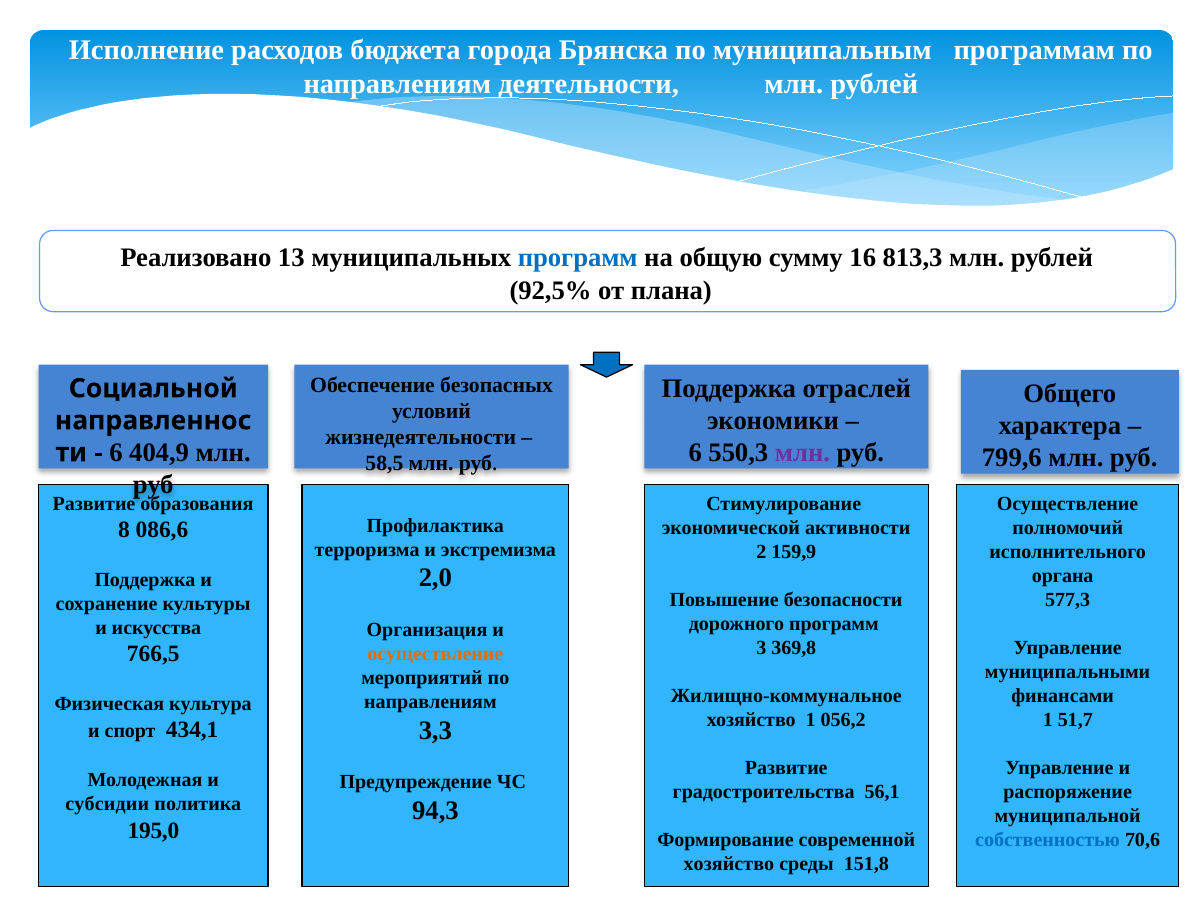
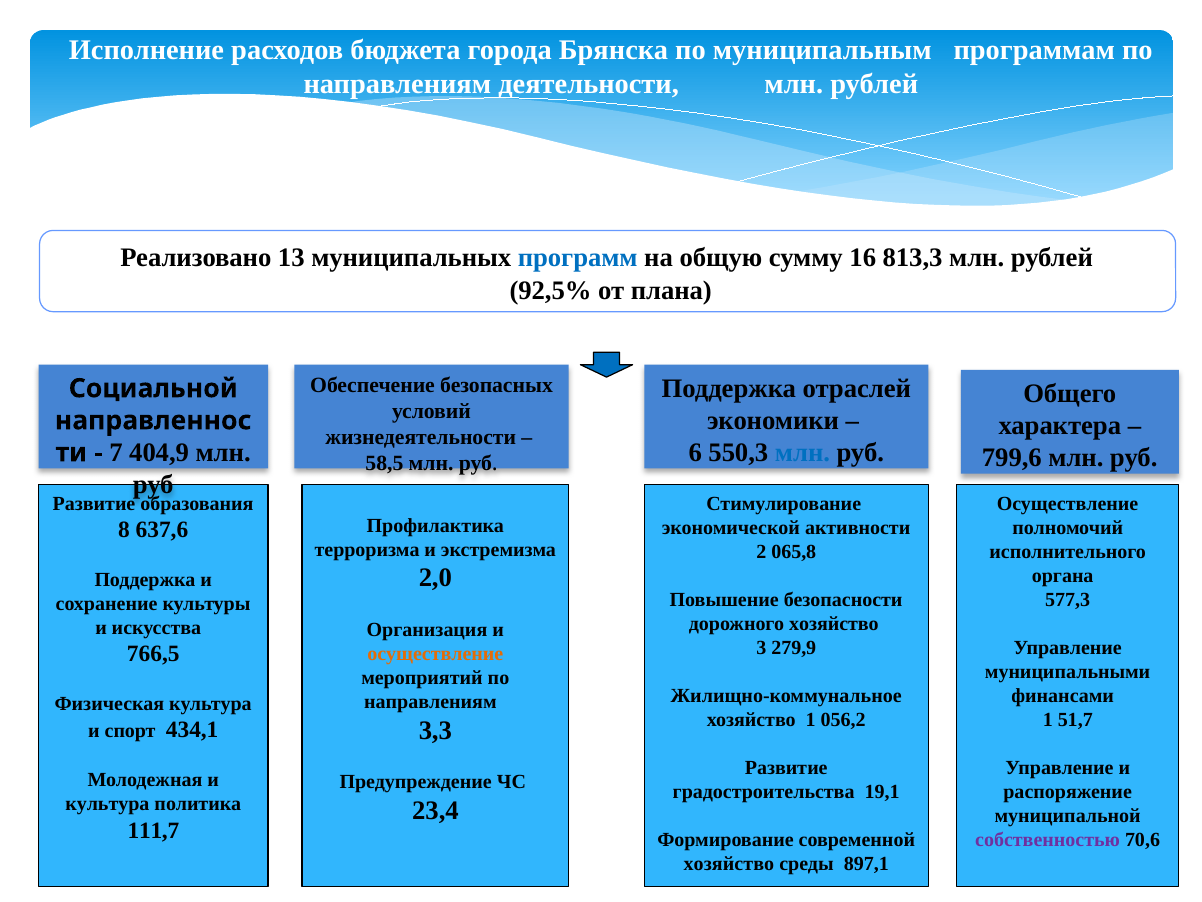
млн colour: purple -> blue (803, 452)
6: 6 -> 7 (116, 452)
086,6: 086,6 -> 637,6 (162, 529)
159,9: 159,9 -> 065,8 (794, 551)
дорожного программ: программ -> хозяйство (834, 623)
369,8: 369,8 -> 279,9 (794, 647)
56,1: 56,1 -> 19,1 (882, 792)
субсидии: субсидии -> культура (107, 804)
94,3: 94,3 -> 23,4 (435, 810)
195,0: 195,0 -> 111,7 (153, 830)
собственностью colour: blue -> purple (1048, 840)
151,8: 151,8 -> 897,1 (866, 864)
